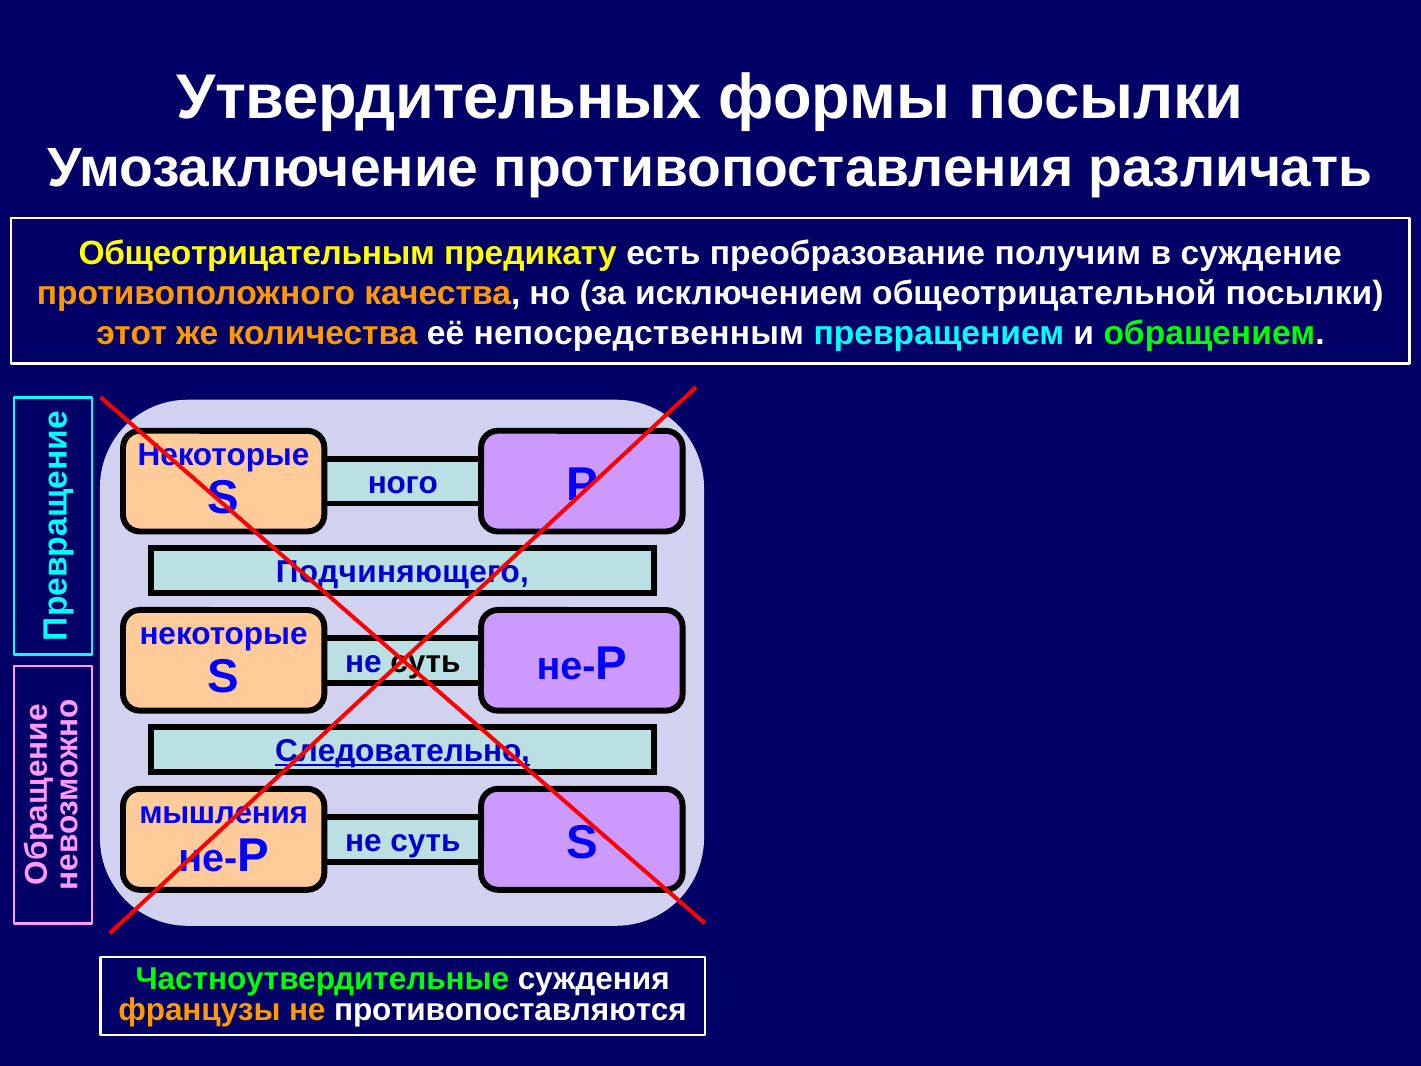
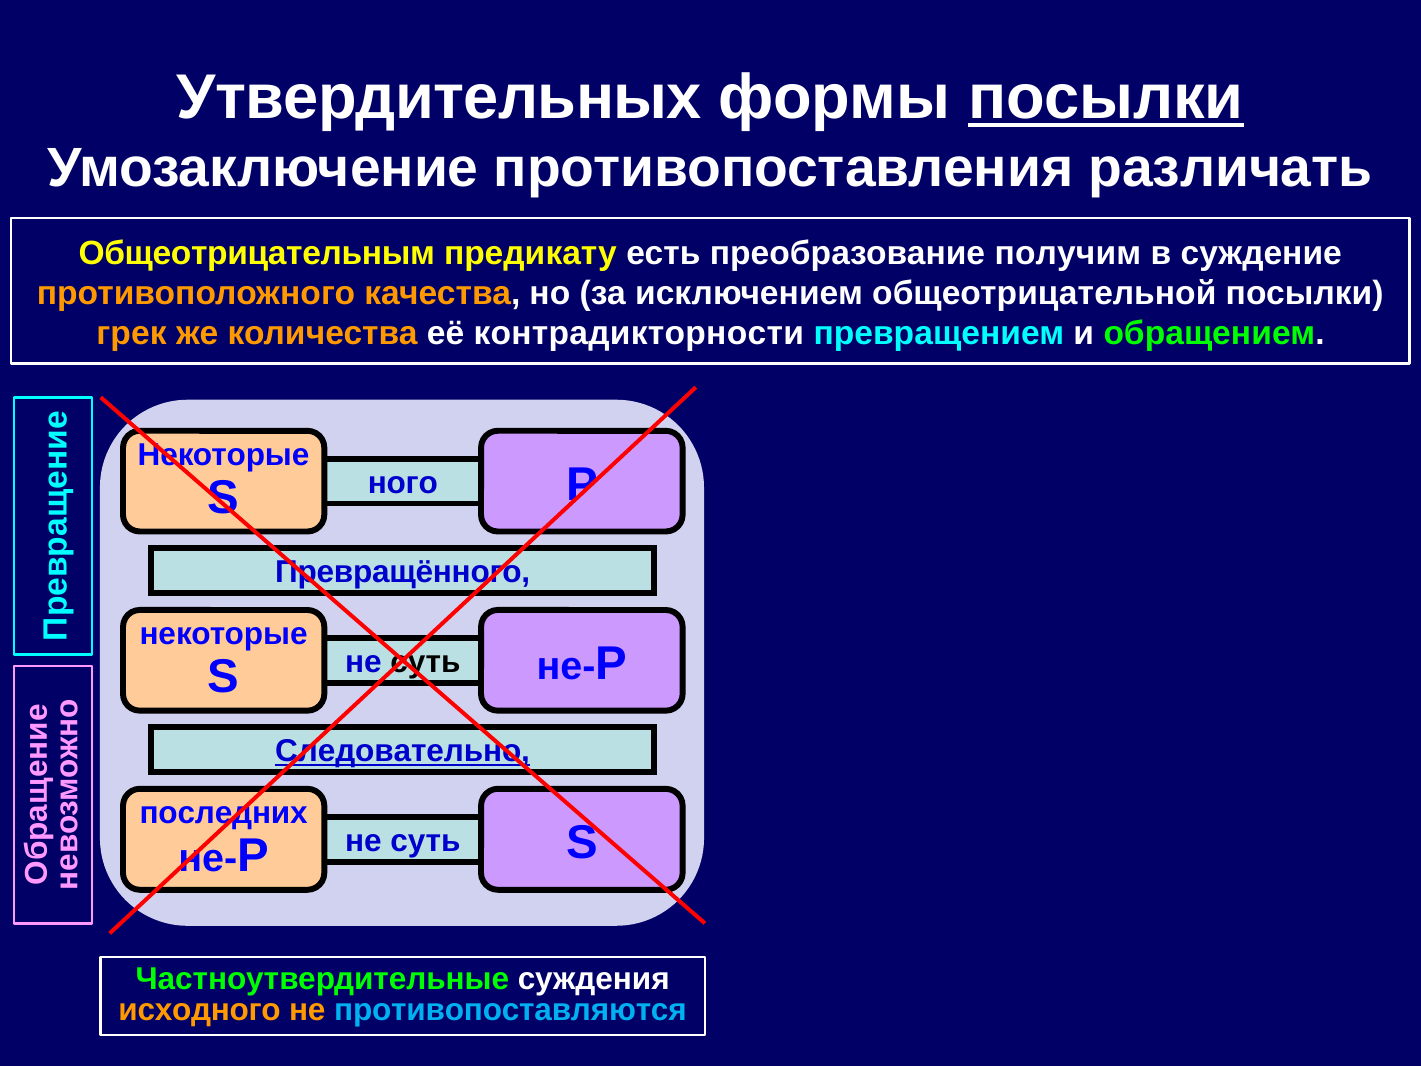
посылки underline: none -> present (1106, 98)
этот: этот -> грек (131, 334)
непосредственным: непосредственным -> контрадикторности (639, 334)
Подчиняющего: Подчиняющего -> Превращённого (403, 572)
мышления: мышления -> последних (224, 813)
французы: французы -> исходного (200, 1010)
противопоставляются colour: white -> light blue (510, 1010)
